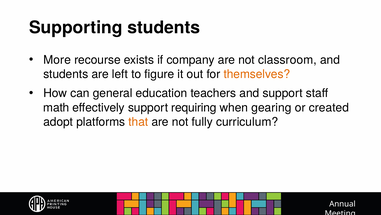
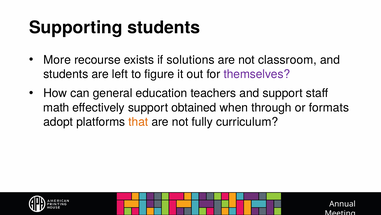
company: company -> solutions (190, 60)
themselves colour: orange -> purple (257, 74)
requiring: requiring -> obtained (194, 107)
gearing: gearing -> through (271, 107)
created: created -> formats (329, 107)
